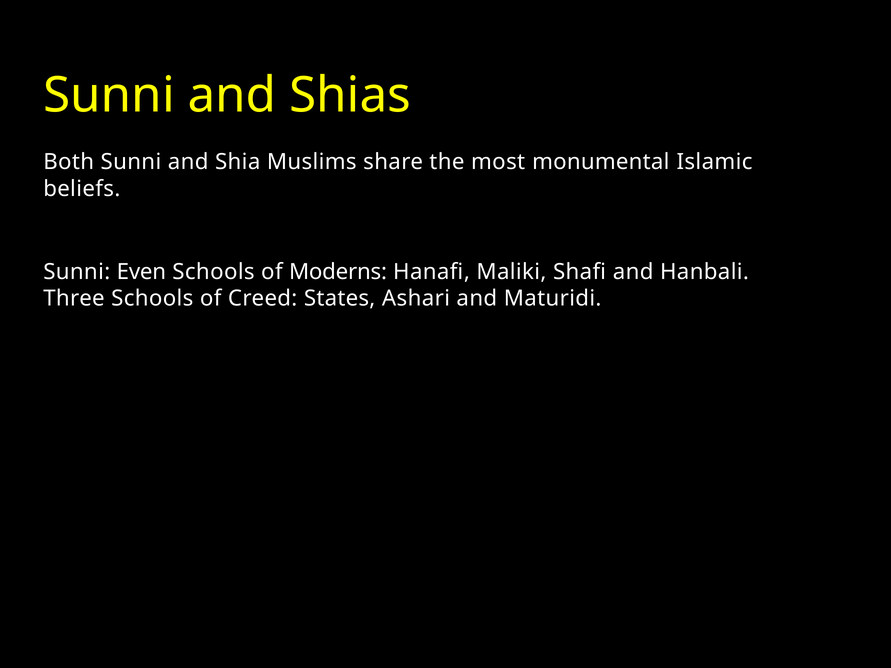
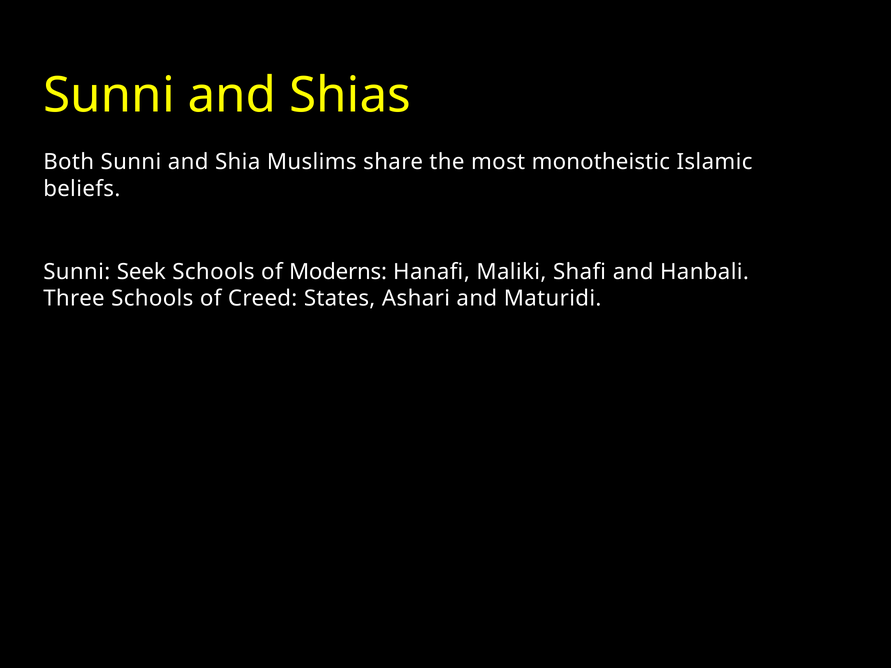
monumental: monumental -> monotheistic (601, 162)
Even: Even -> Seek (141, 272)
